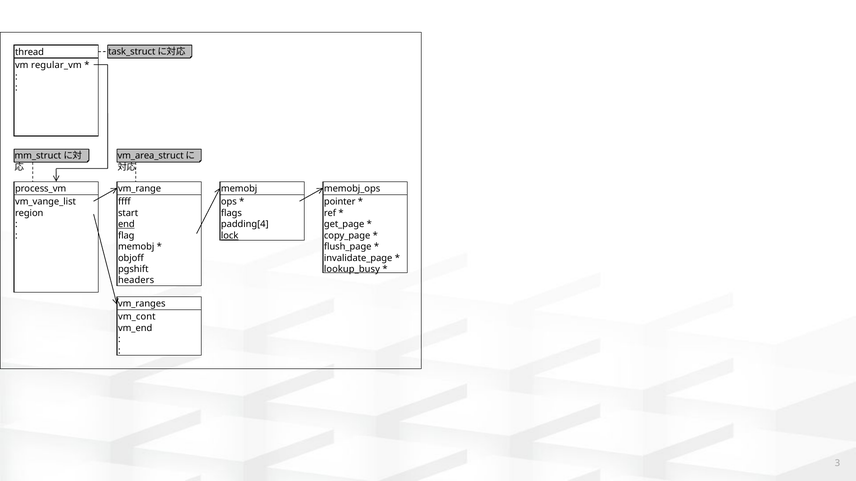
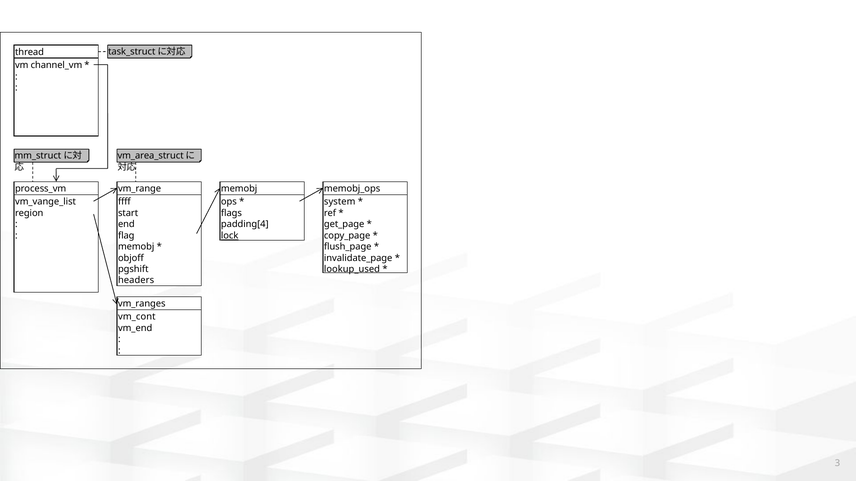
regular_vm: regular_vm -> channel_vm (56, 65)
pointer: pointer -> system (340, 202)
end underline: present -> none (126, 225)
lookup_busy: lookup_busy -> lookup_used (352, 269)
